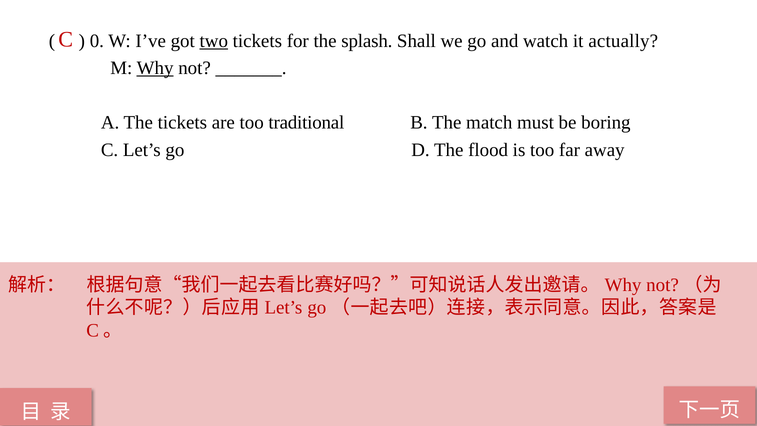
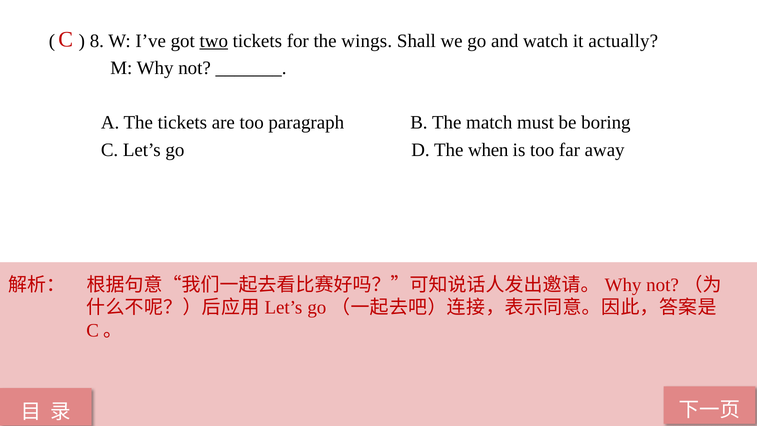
0: 0 -> 8 (97, 41)
splash: splash -> wings (367, 41)
Why underline: present -> none (155, 68)
traditional: traditional -> paragraph (306, 123)
flood: flood -> when (488, 150)
